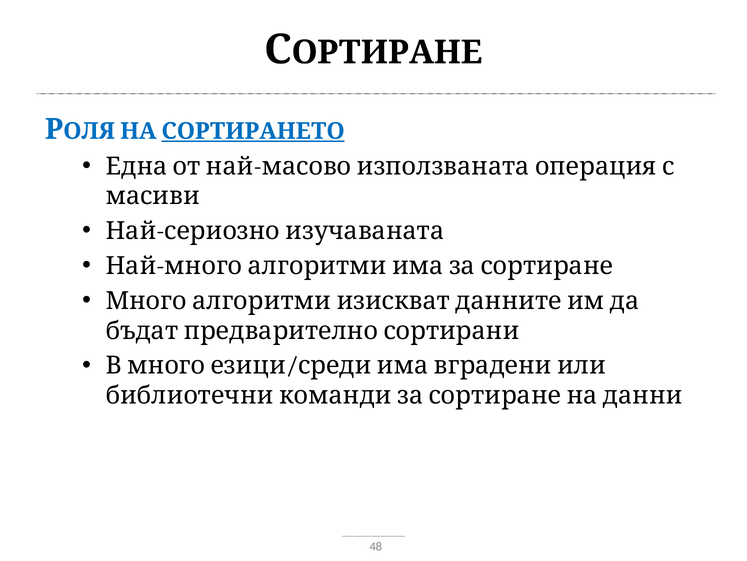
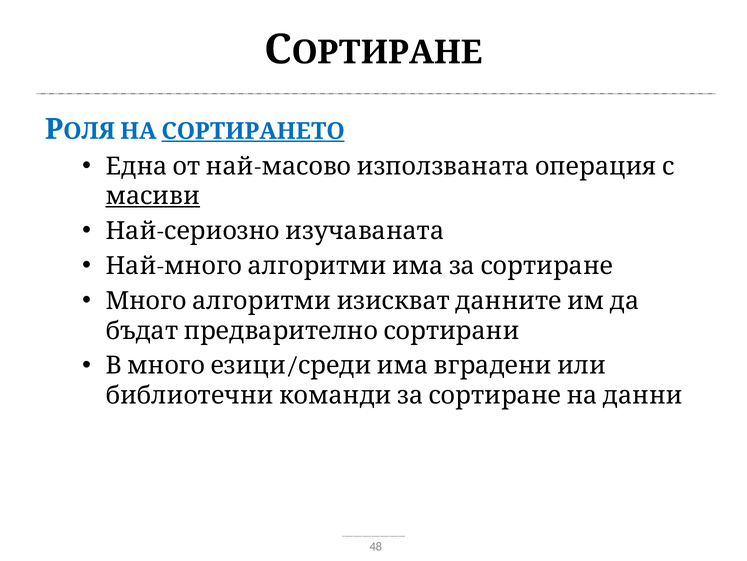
масиви underline: none -> present (153, 196)
